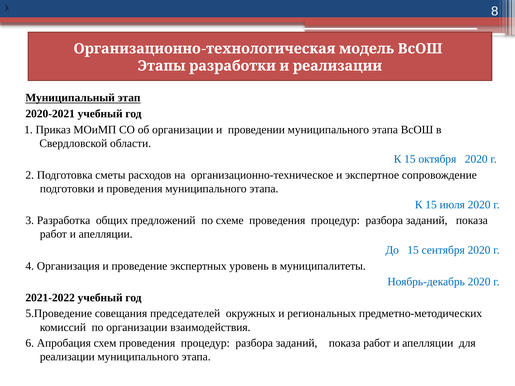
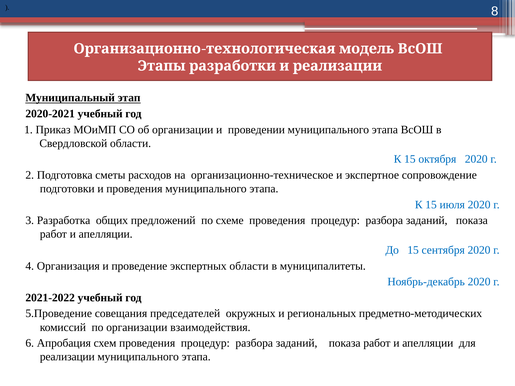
экспертных уровень: уровень -> области (249, 266)
